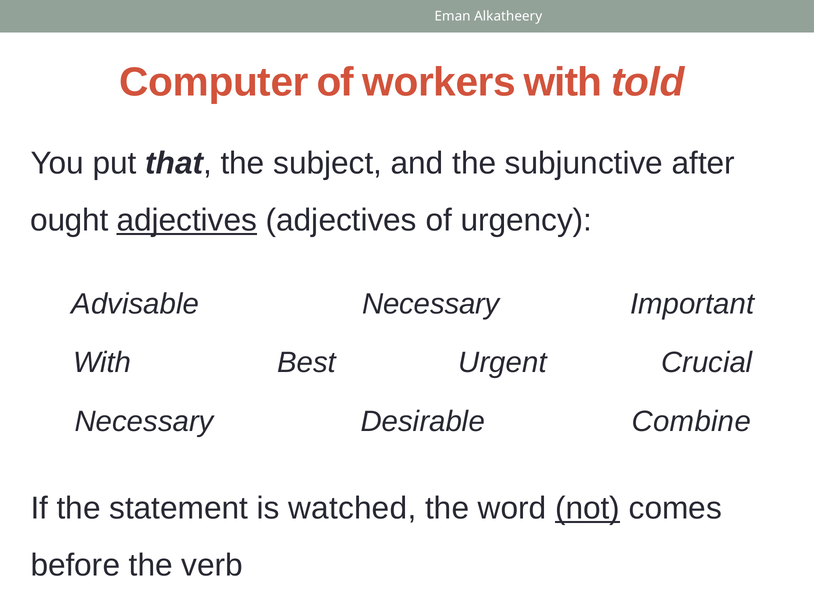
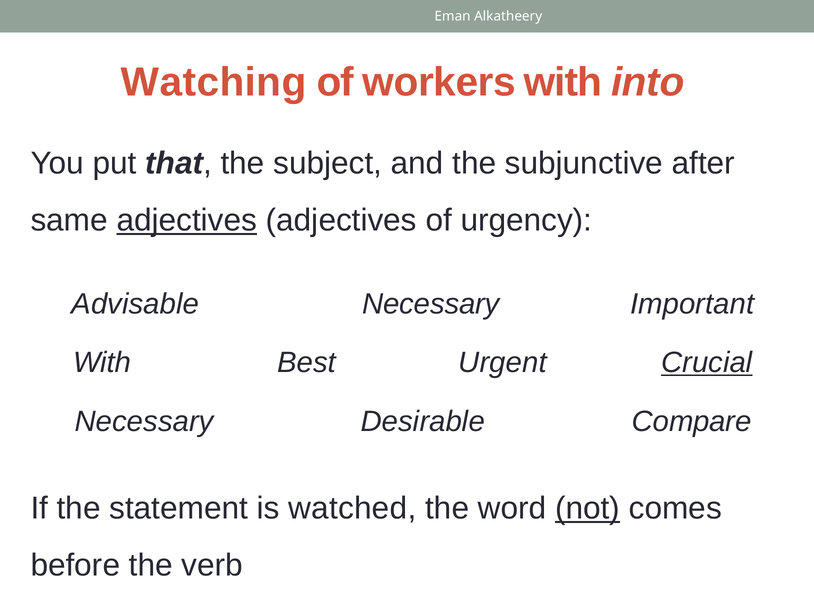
Computer: Computer -> Watching (214, 82)
told: told -> into (648, 82)
ought: ought -> same (69, 220)
Crucial underline: none -> present (707, 363)
Combine: Combine -> Compare (692, 422)
